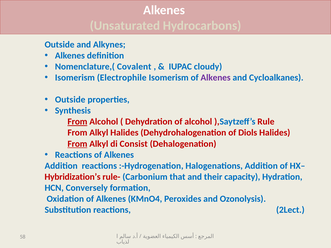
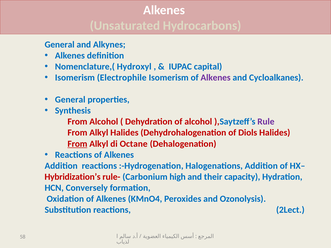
Outside: Outside -> General (60, 45)
Covalent: Covalent -> Hydroxyl (134, 67)
cloudy: cloudy -> capital (208, 67)
Outside: Outside -> General (70, 100)
From underline: present -> none (77, 122)
Rule colour: red -> purple (266, 122)
Consist: Consist -> Octane (134, 144)
that: that -> high (178, 177)
